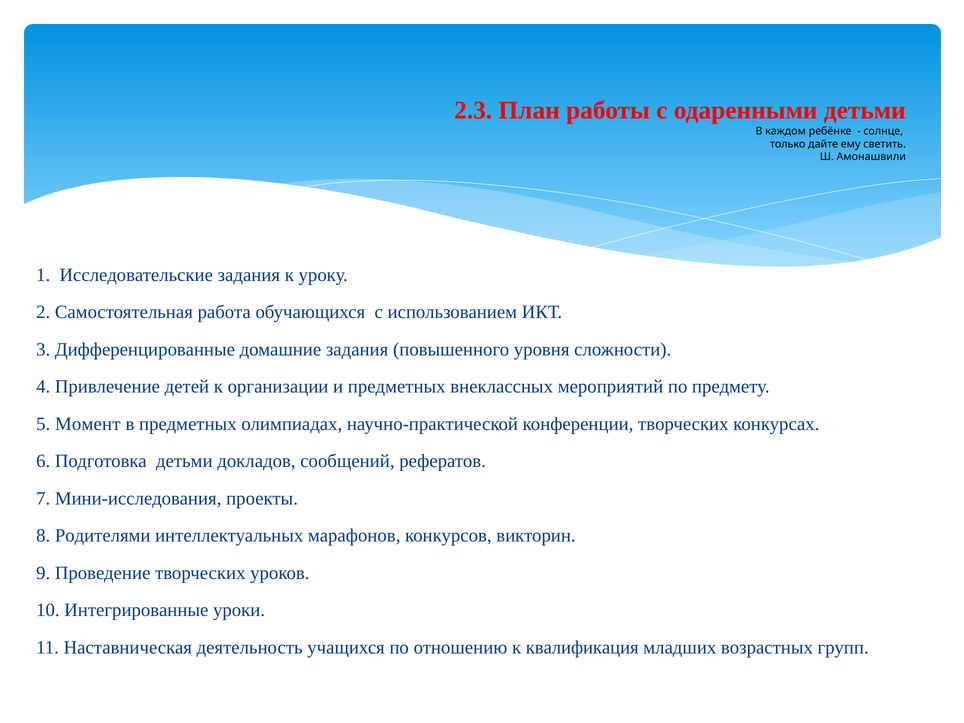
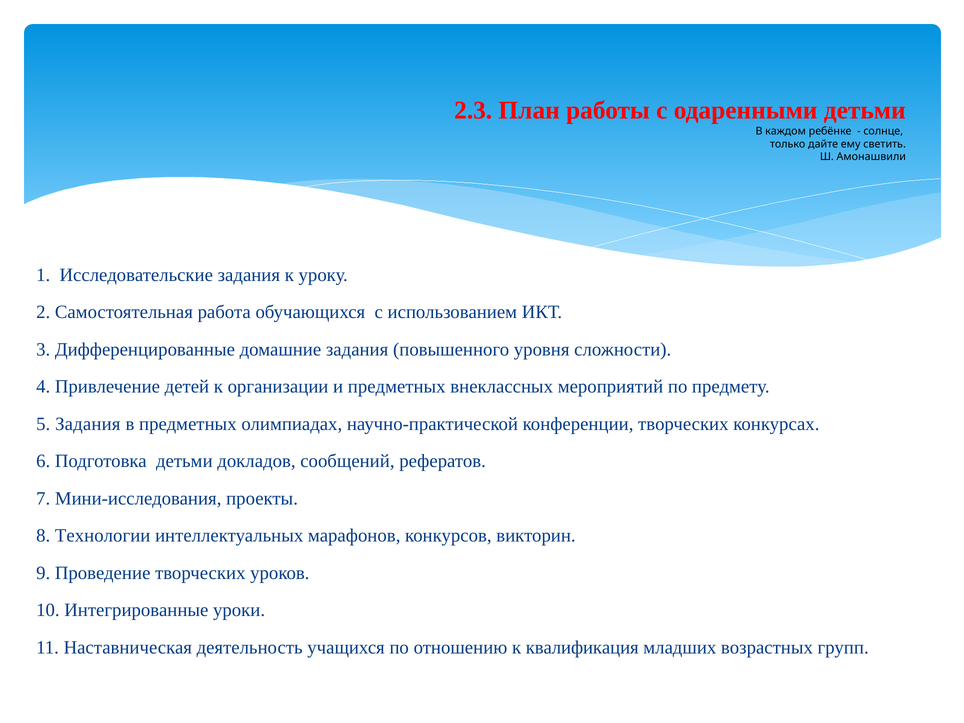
5 Момент: Момент -> Задания (88, 424)
Родителями: Родителями -> Технологии (103, 536)
